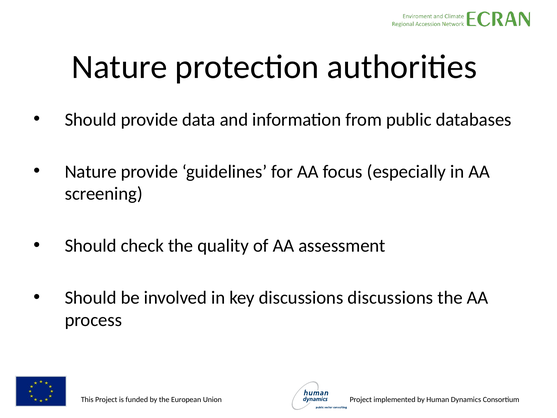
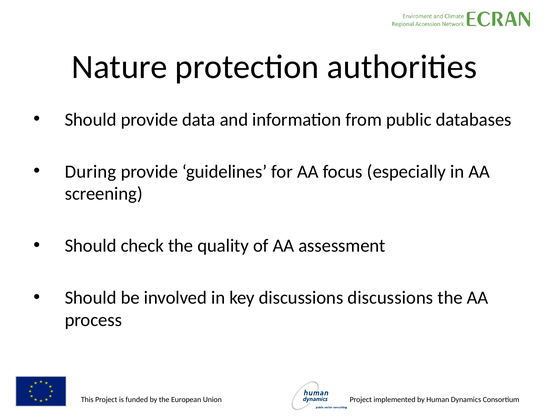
Nature: Nature -> During (91, 171)
